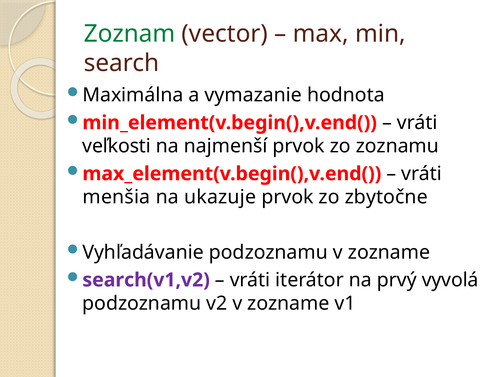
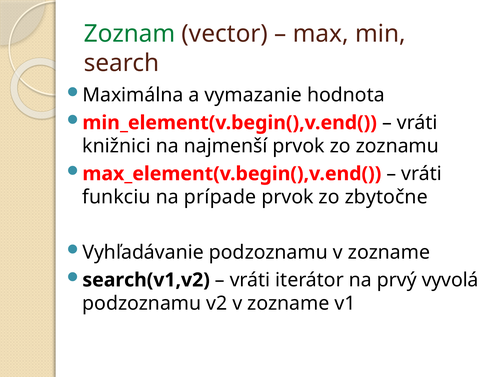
veľkosti: veľkosti -> knižnici (117, 146)
menšia: menšia -> funkciu (116, 197)
ukazuje: ukazuje -> prípade (220, 197)
search(v1,v2 colour: purple -> black (146, 280)
